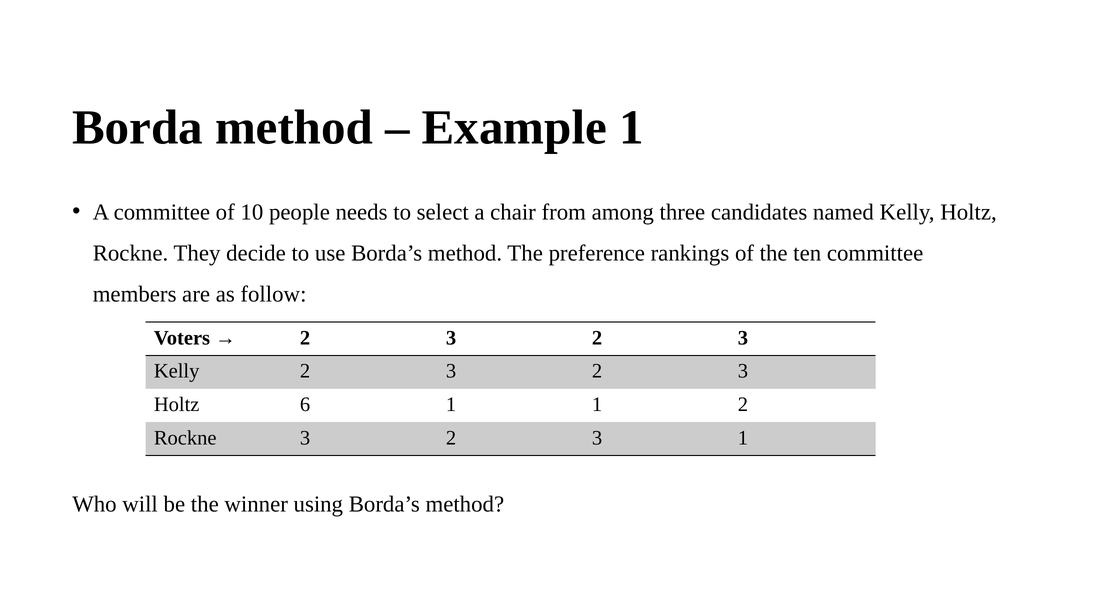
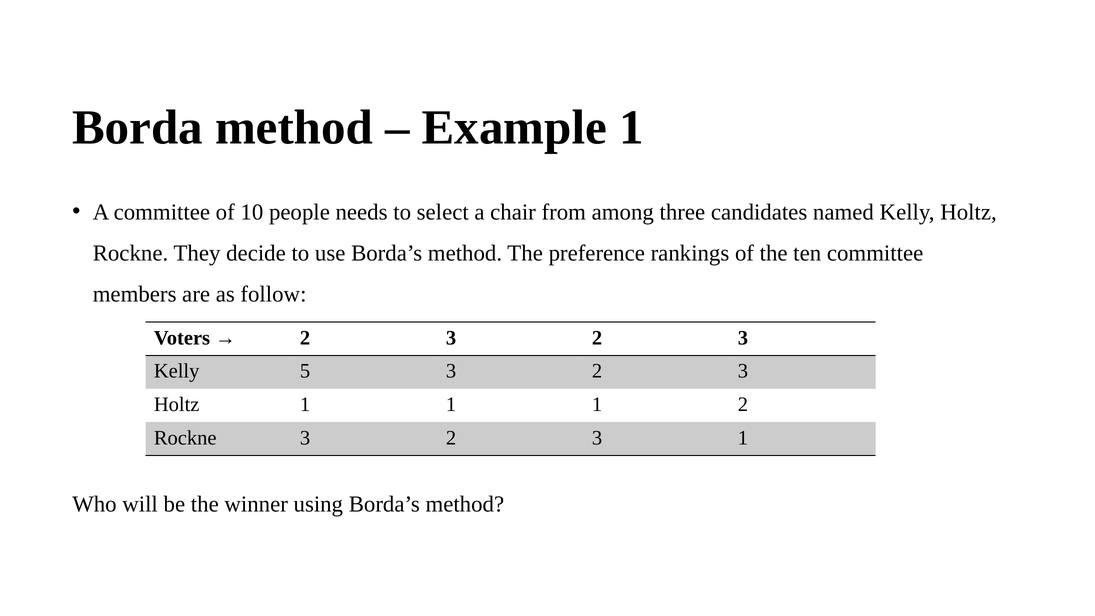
Kelly 2: 2 -> 5 (305, 371)
Holtz 6: 6 -> 1 (305, 404)
